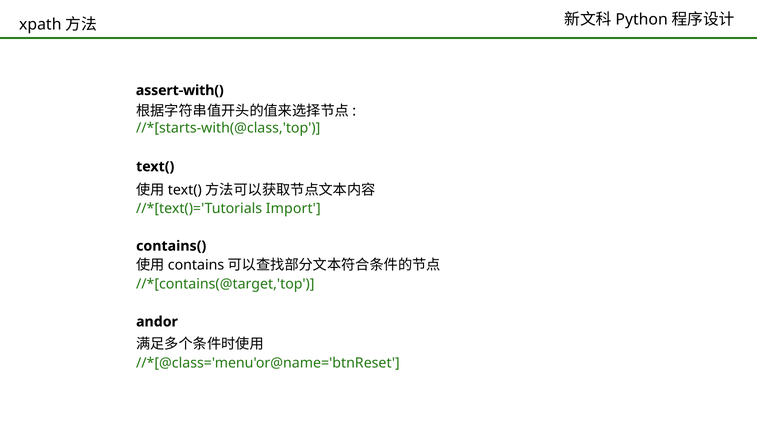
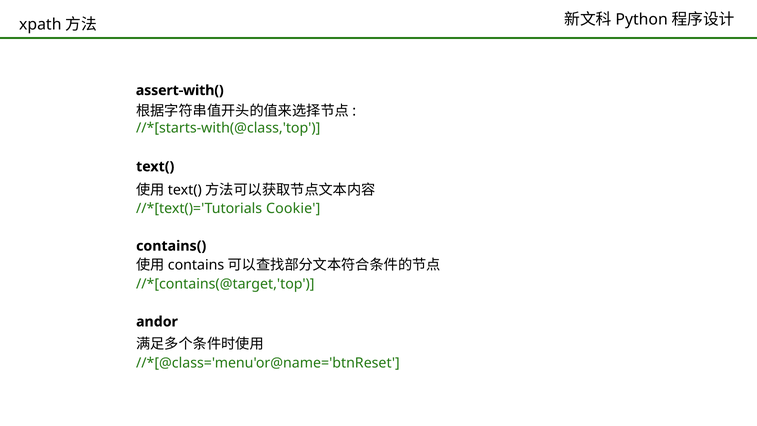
Import: Import -> Cookie (293, 208)
